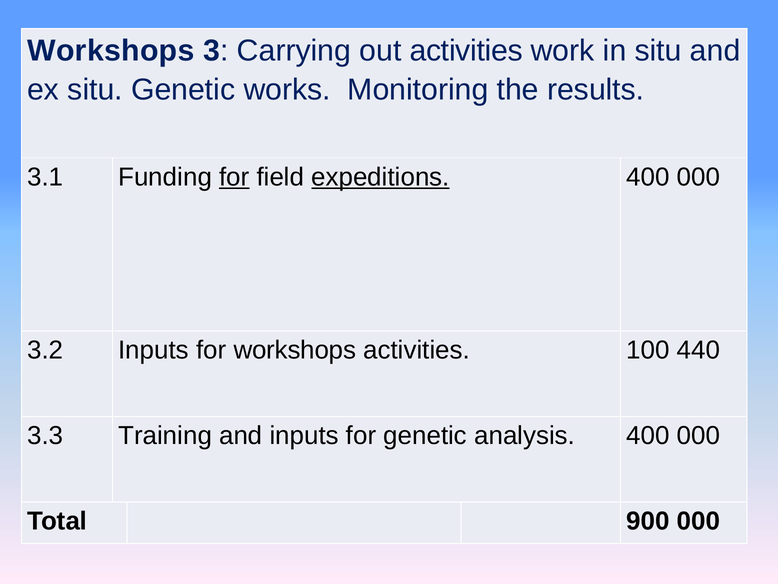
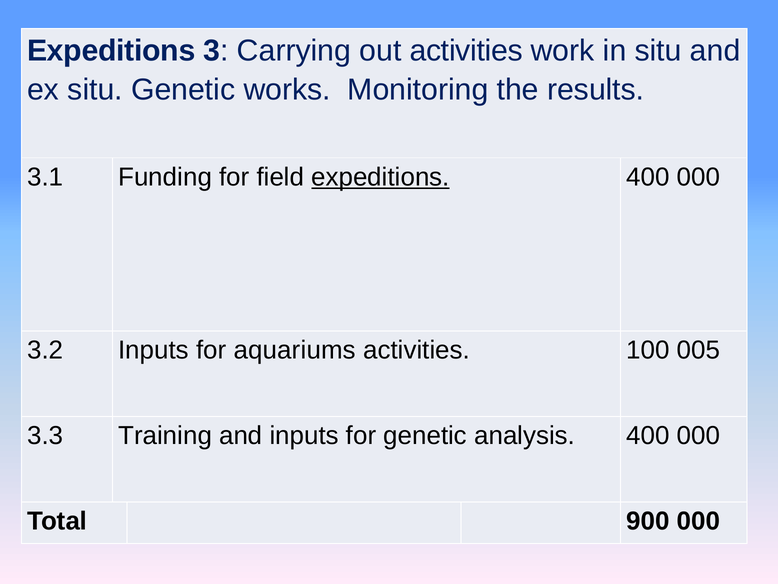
Workshops: Workshops -> Expeditions (111, 51)
for underline: present -> none (234, 177)
for workshops: workshops -> aquariums (295, 350)
440: 440 -> 005 (699, 350)
